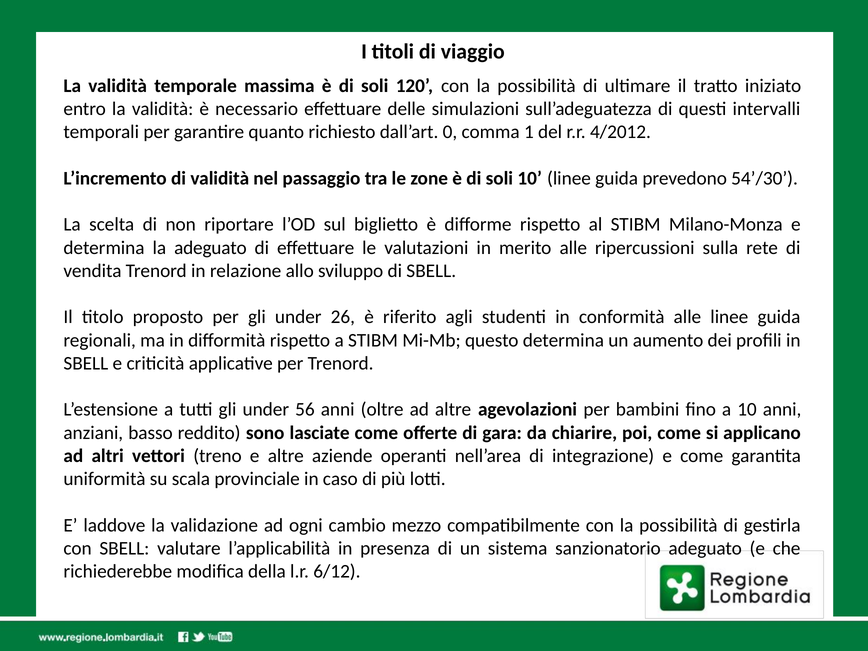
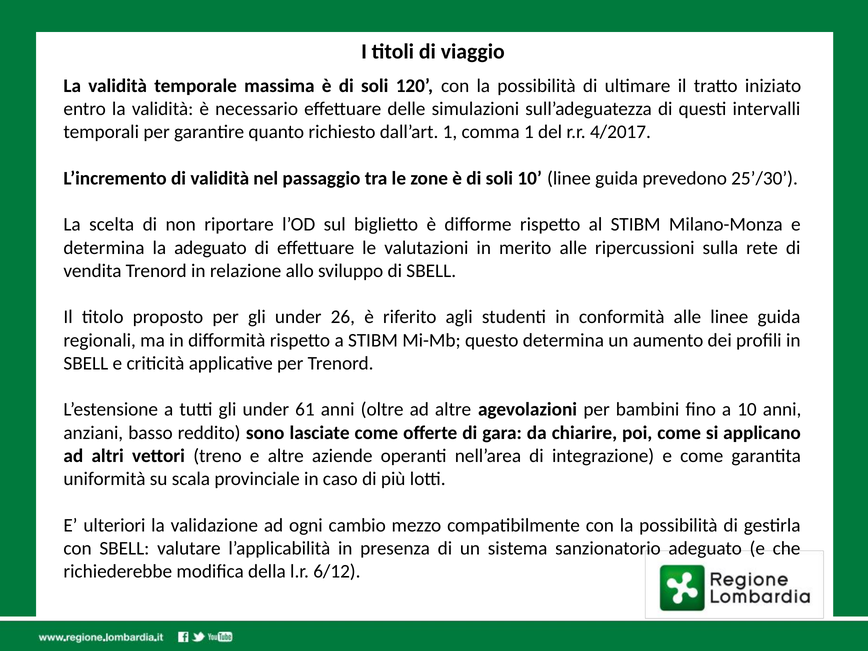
dall’art 0: 0 -> 1 (450, 132)
4/2012: 4/2012 -> 4/2017 (620, 132)
54’/30: 54’/30 -> 25’/30 (765, 178)
56: 56 -> 61 (305, 410)
laddove: laddove -> ulteriori (114, 525)
